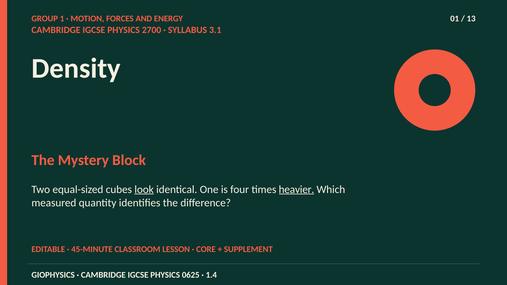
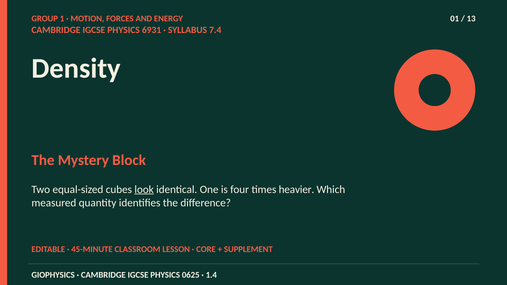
2700: 2700 -> 6931 (152, 30)
3.1: 3.1 -> 7.4 (215, 30)
heavier underline: present -> none (296, 190)
